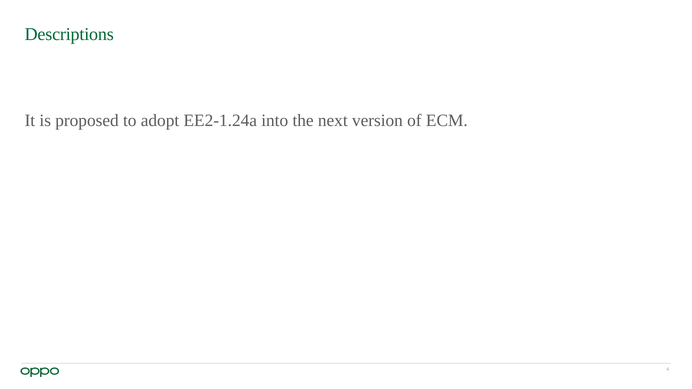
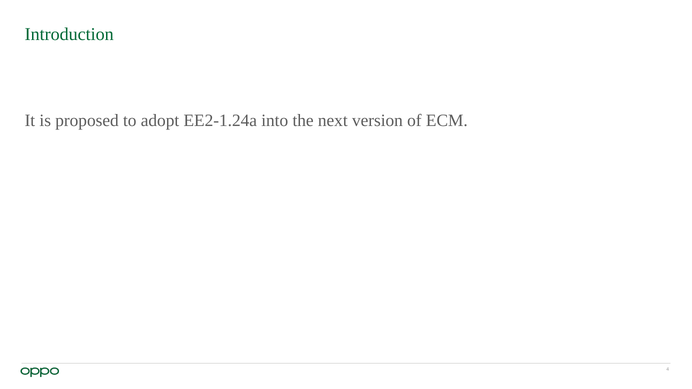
Descriptions: Descriptions -> Introduction (69, 34)
